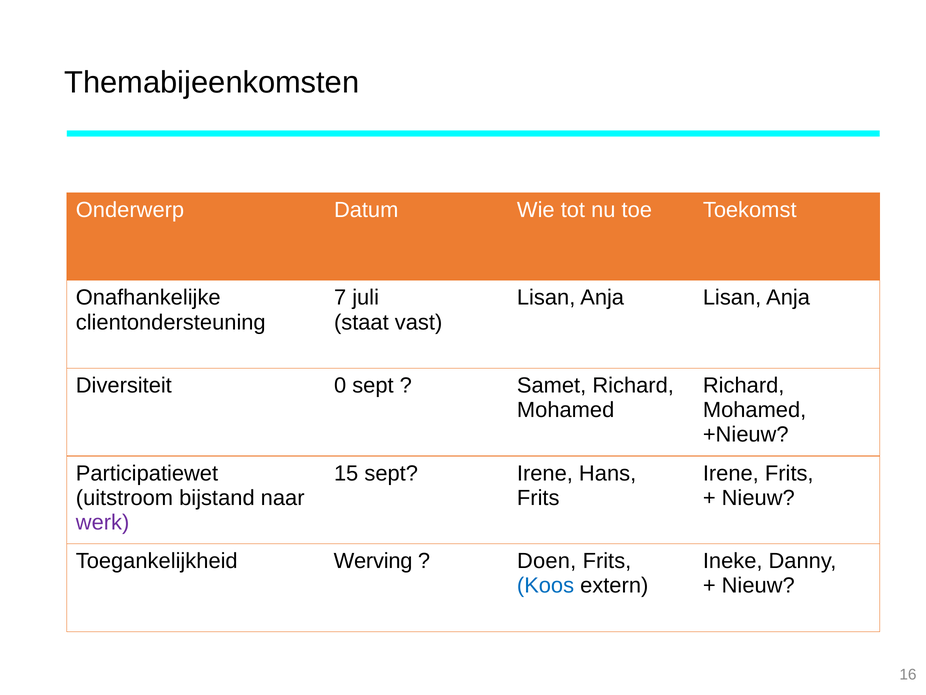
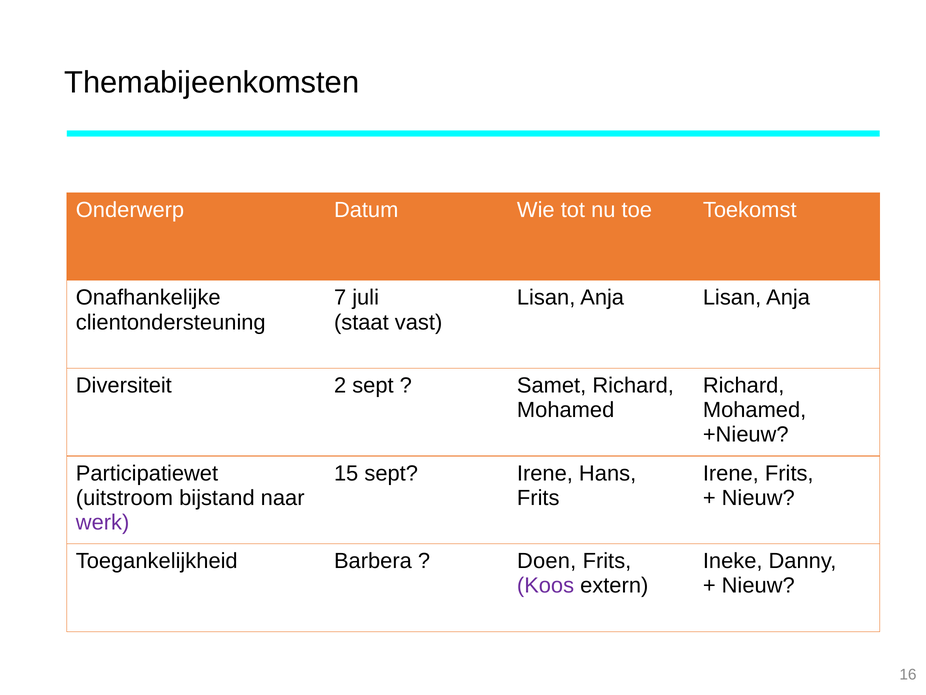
0: 0 -> 2 (340, 385)
Werving: Werving -> Barbera (373, 561)
Koos colour: blue -> purple (546, 585)
